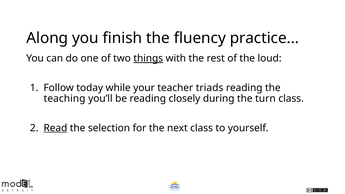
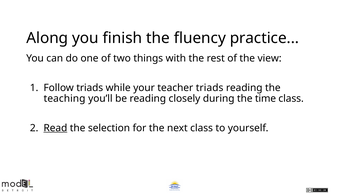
things underline: present -> none (148, 58)
loud: loud -> view (270, 58)
Follow today: today -> triads (90, 88)
turn: turn -> time (266, 99)
